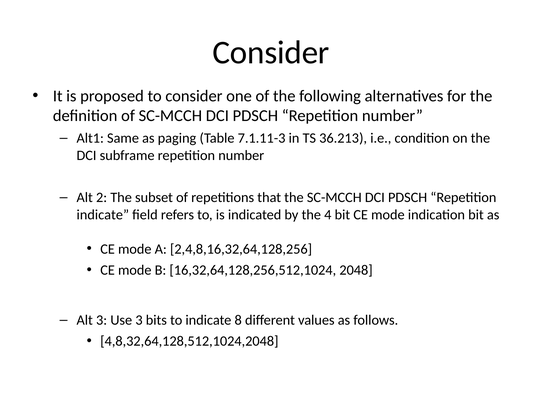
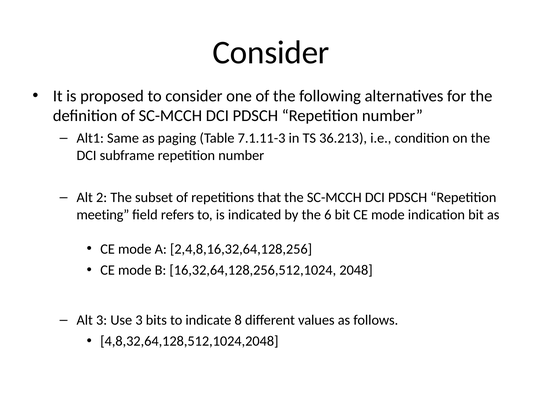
indicate: indicate -> meeting (103, 214)
4: 4 -> 6 (328, 214)
